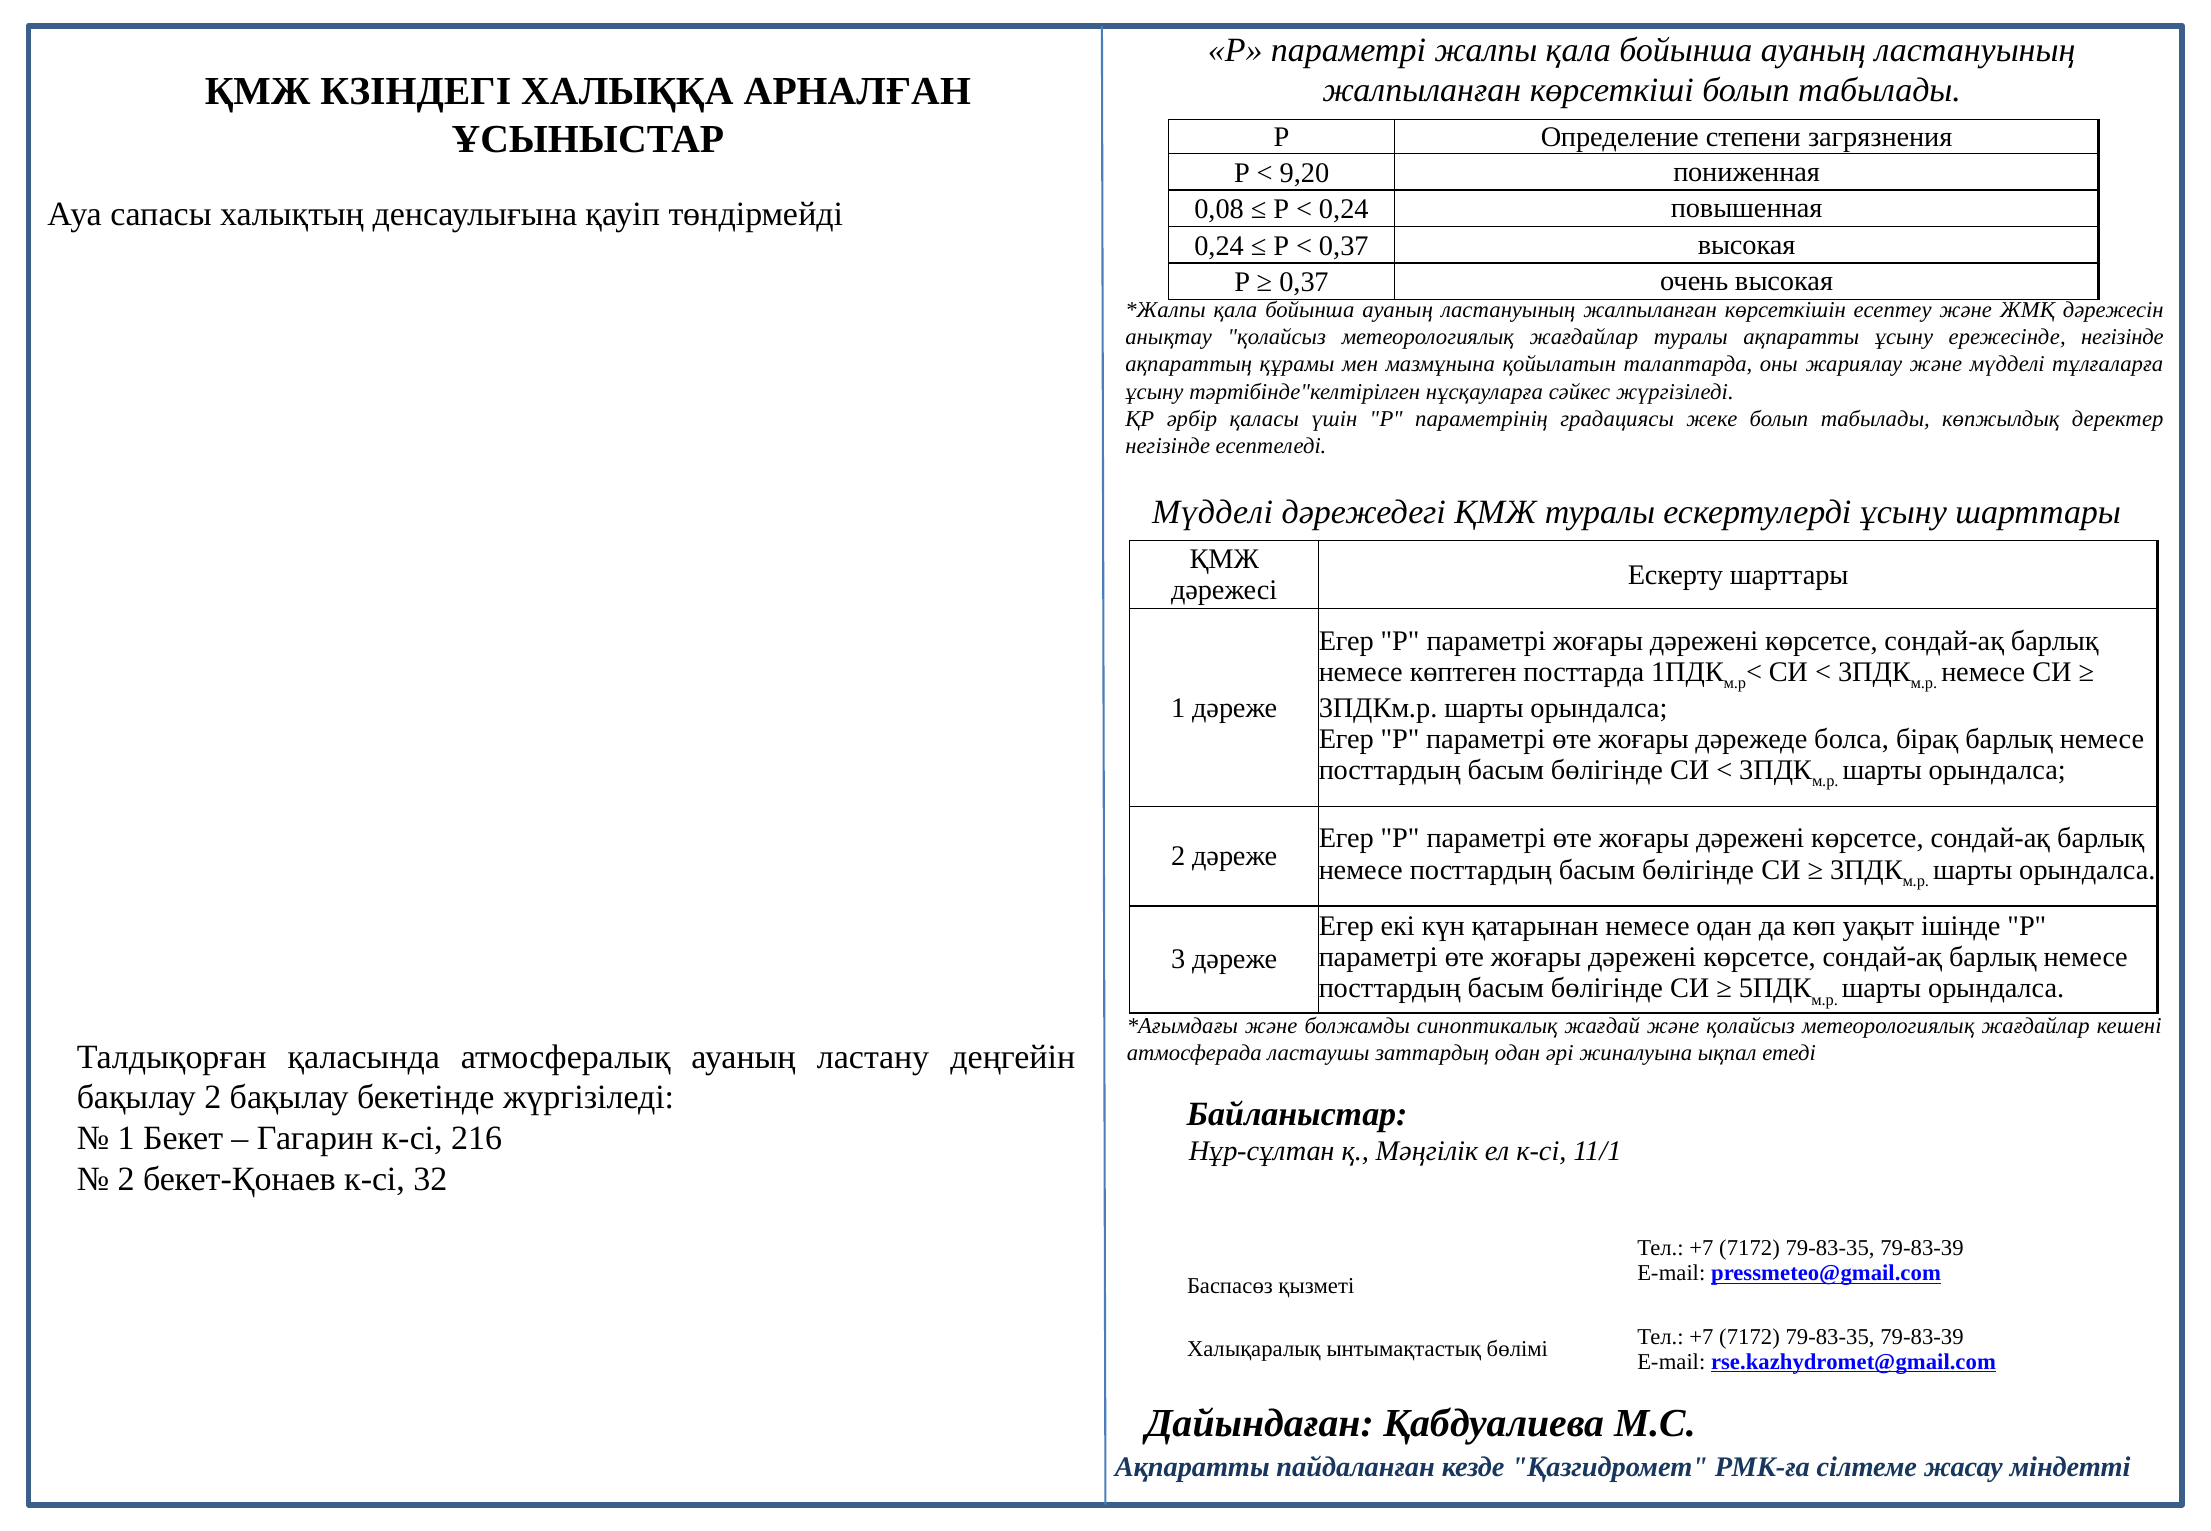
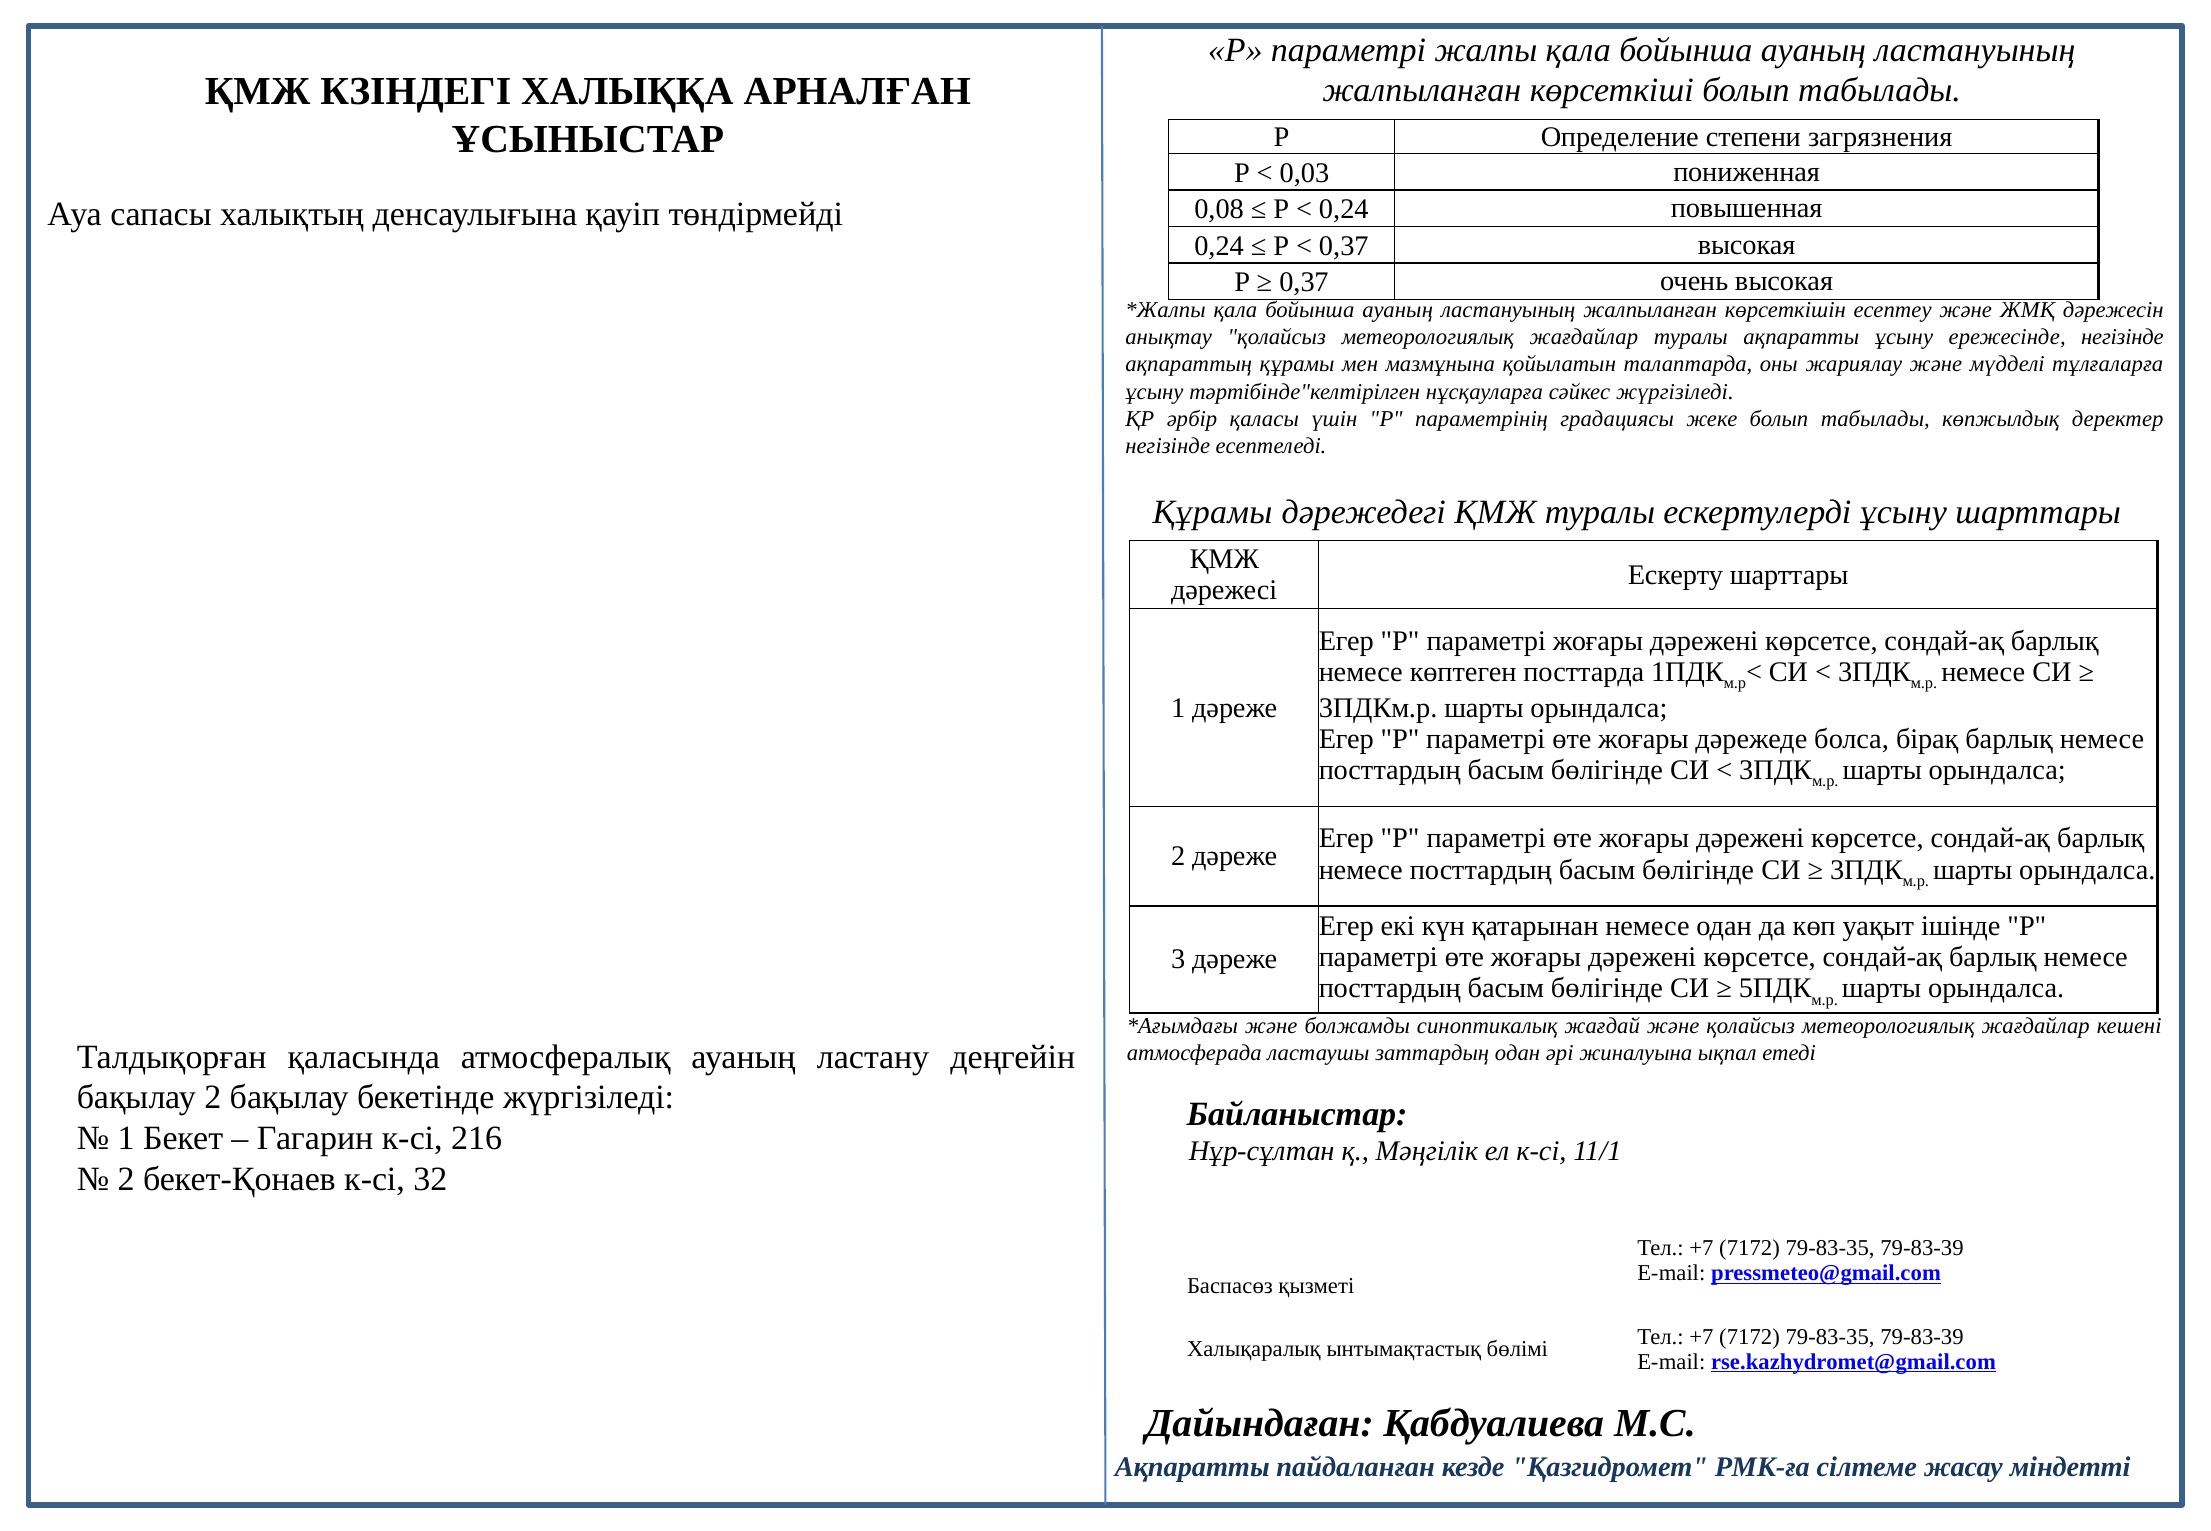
9,20: 9,20 -> 0,03 (1304, 173)
Мүдделі: Мүдделі -> Құрамы (1212, 512)
